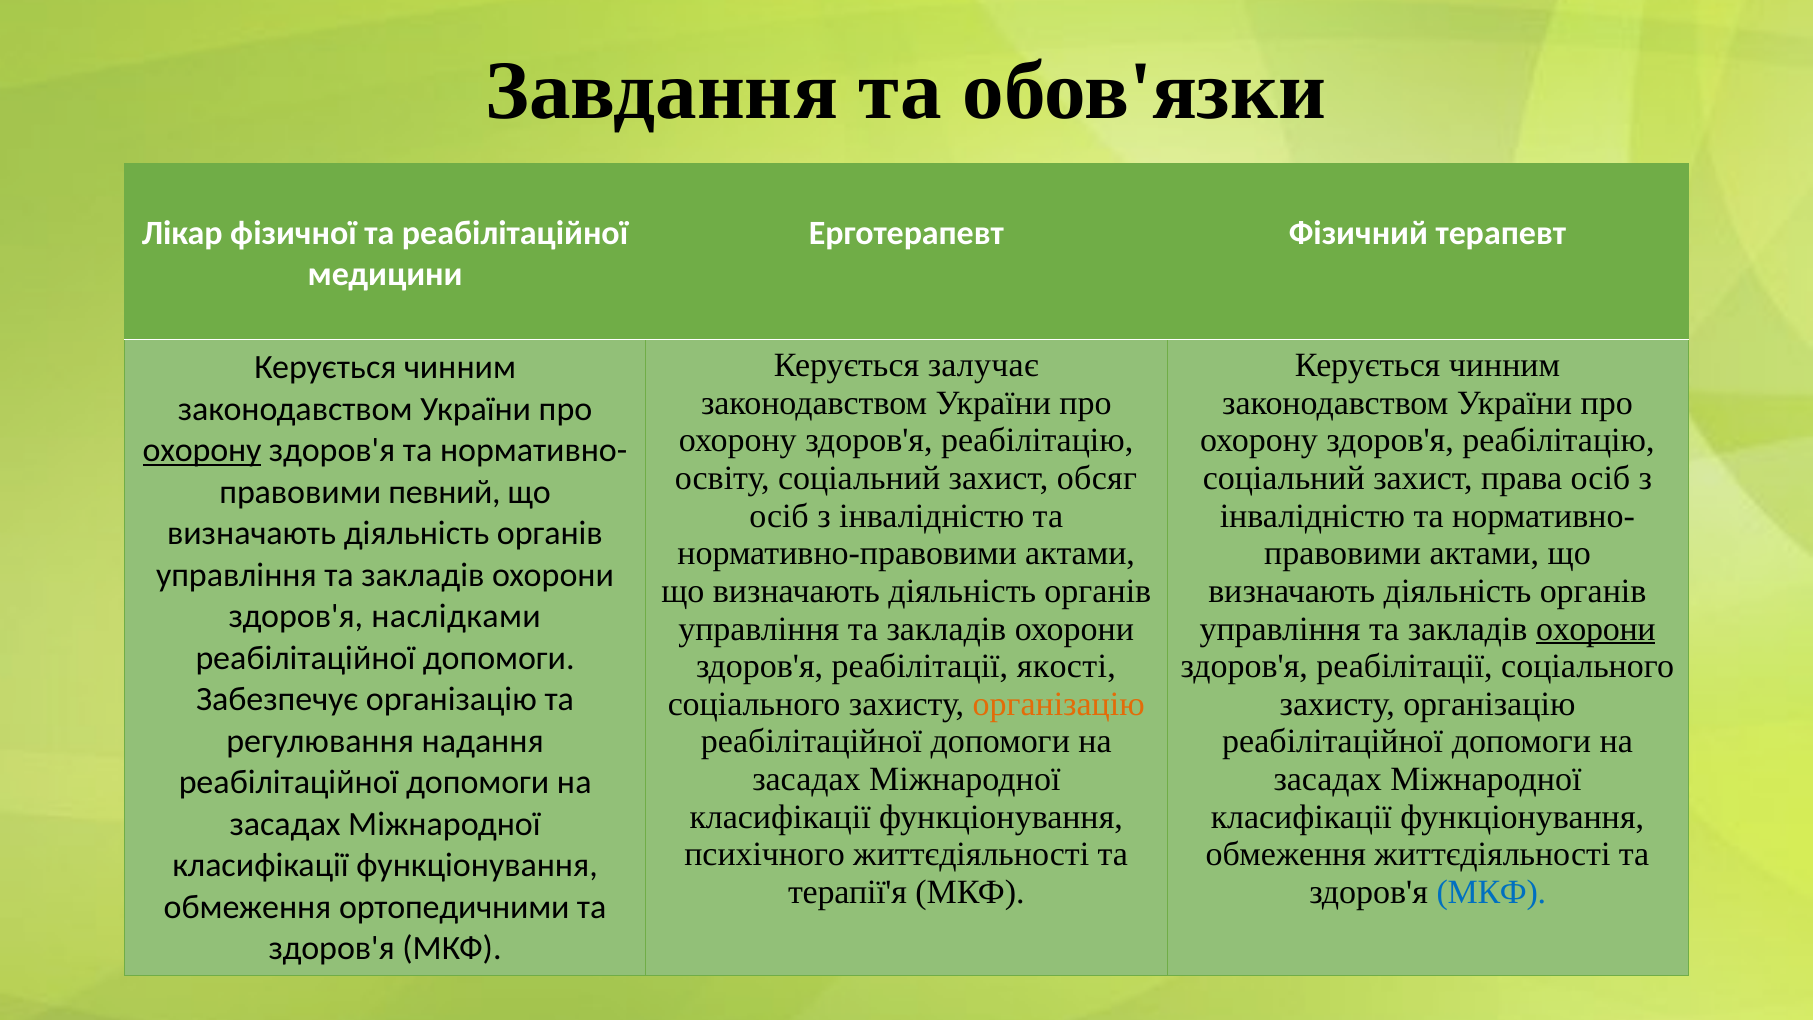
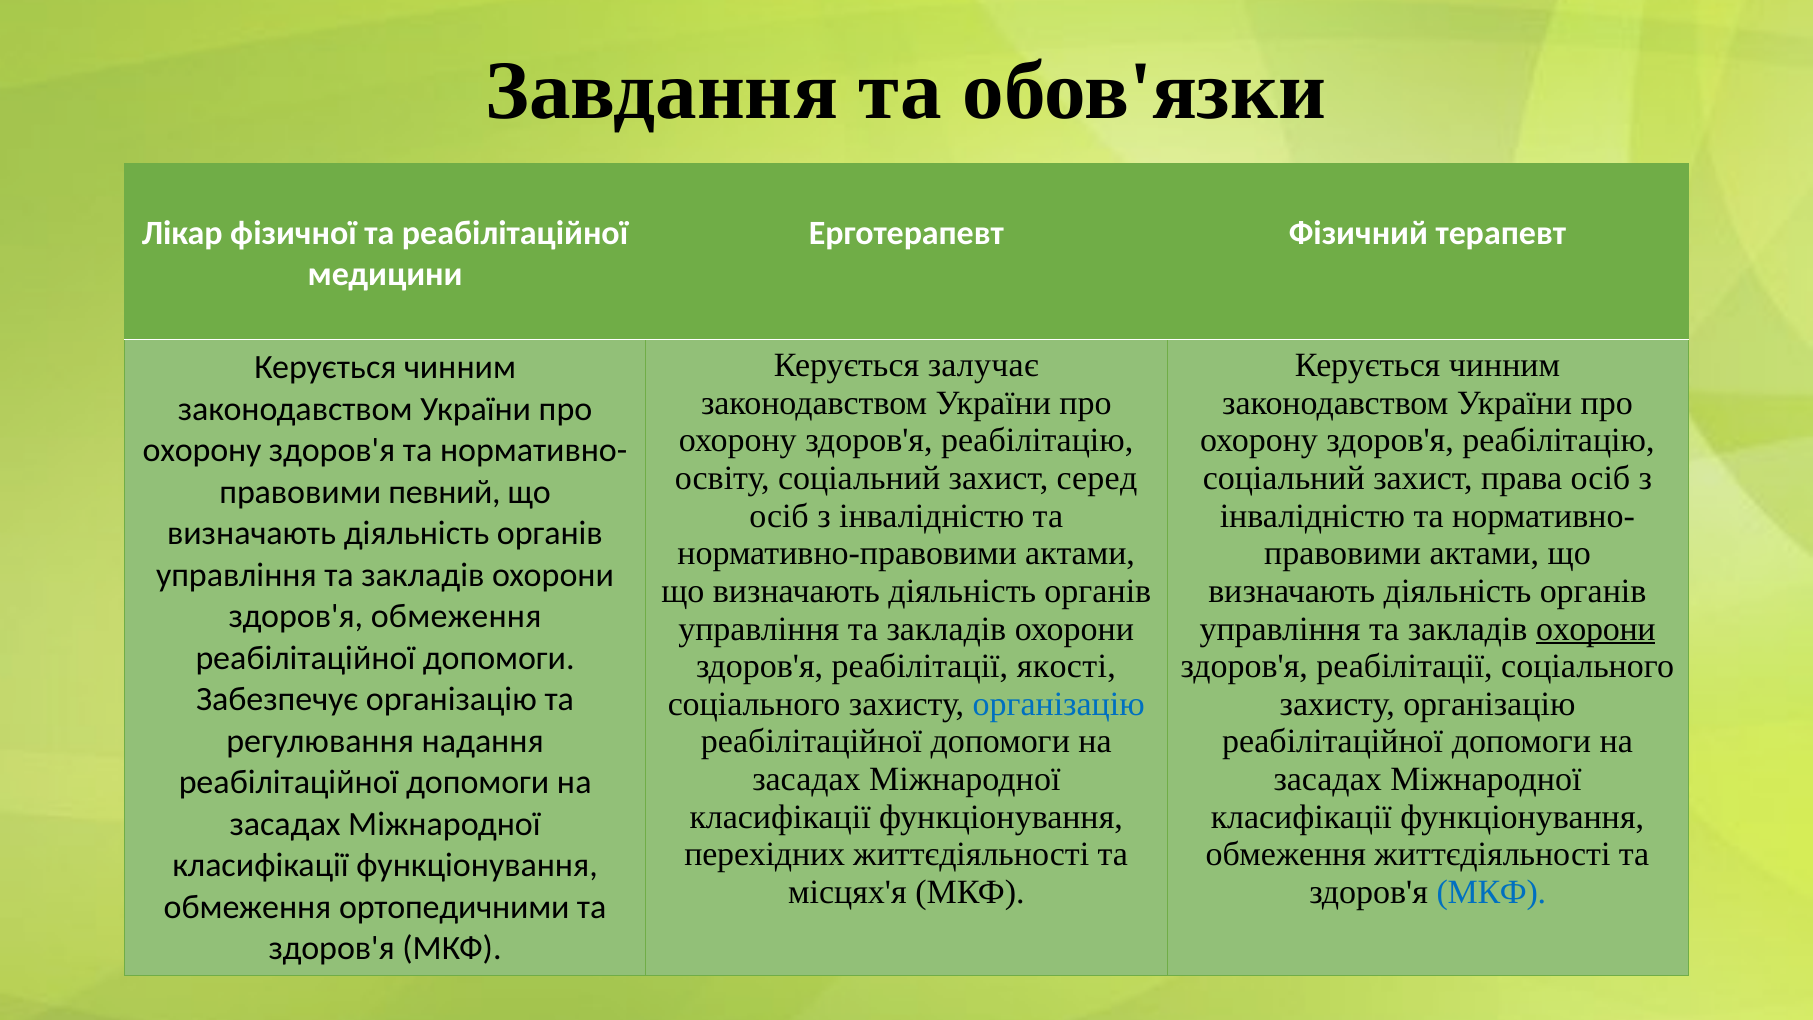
охорону underline: present -> none (202, 450)
обсяг: обсяг -> серед (1097, 478)
здоров'я наслідками: наслідками -> обмеження (456, 616)
організацію colour: orange -> blue (1059, 704)
психічного: психічного -> перехідних (765, 854)
терапії'я: терапії'я -> місцях'я (847, 892)
